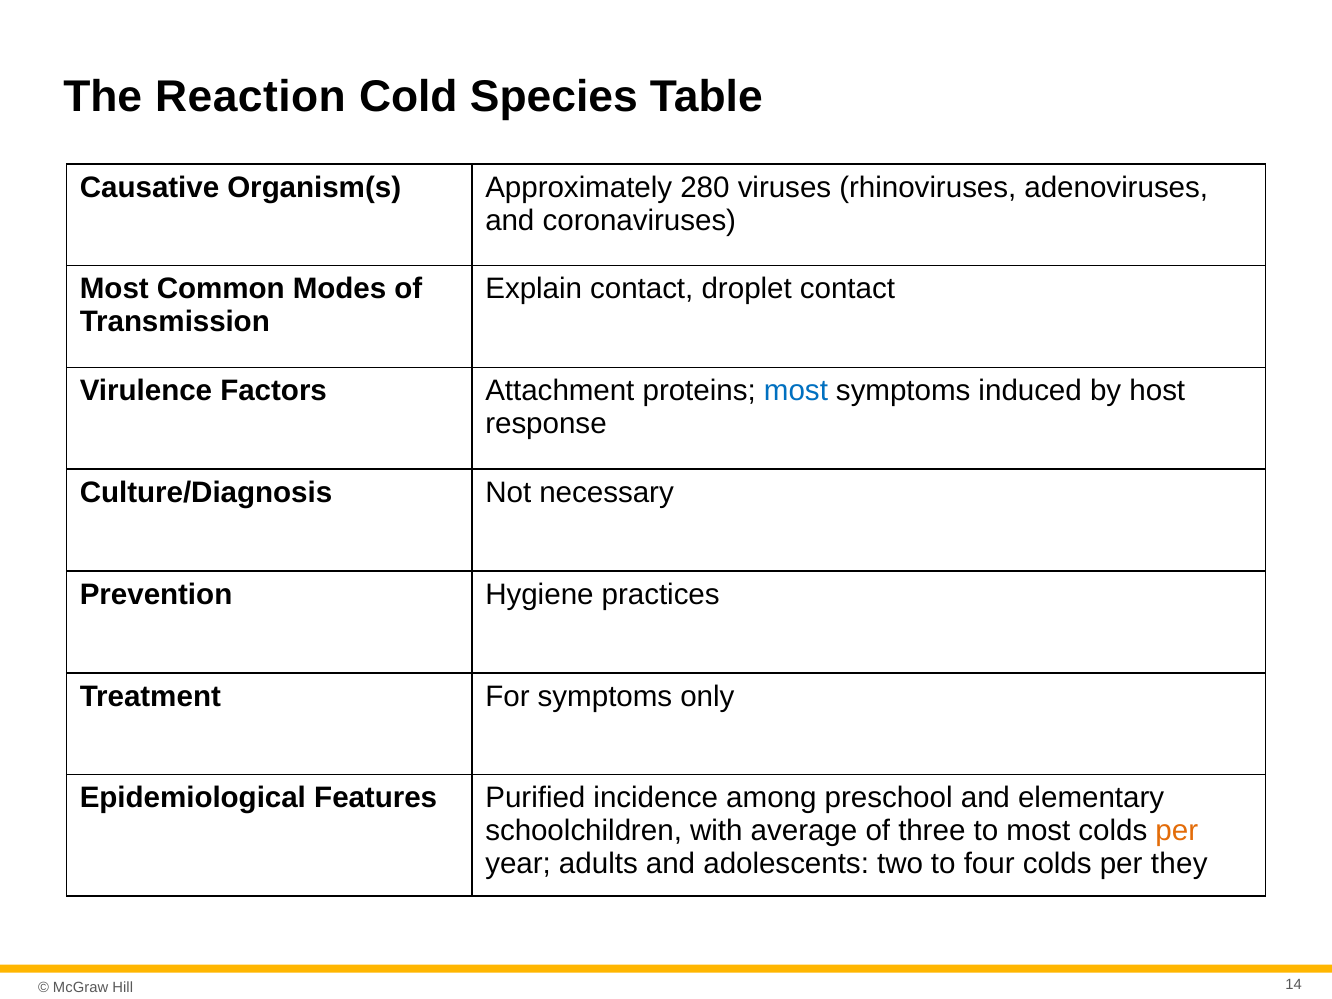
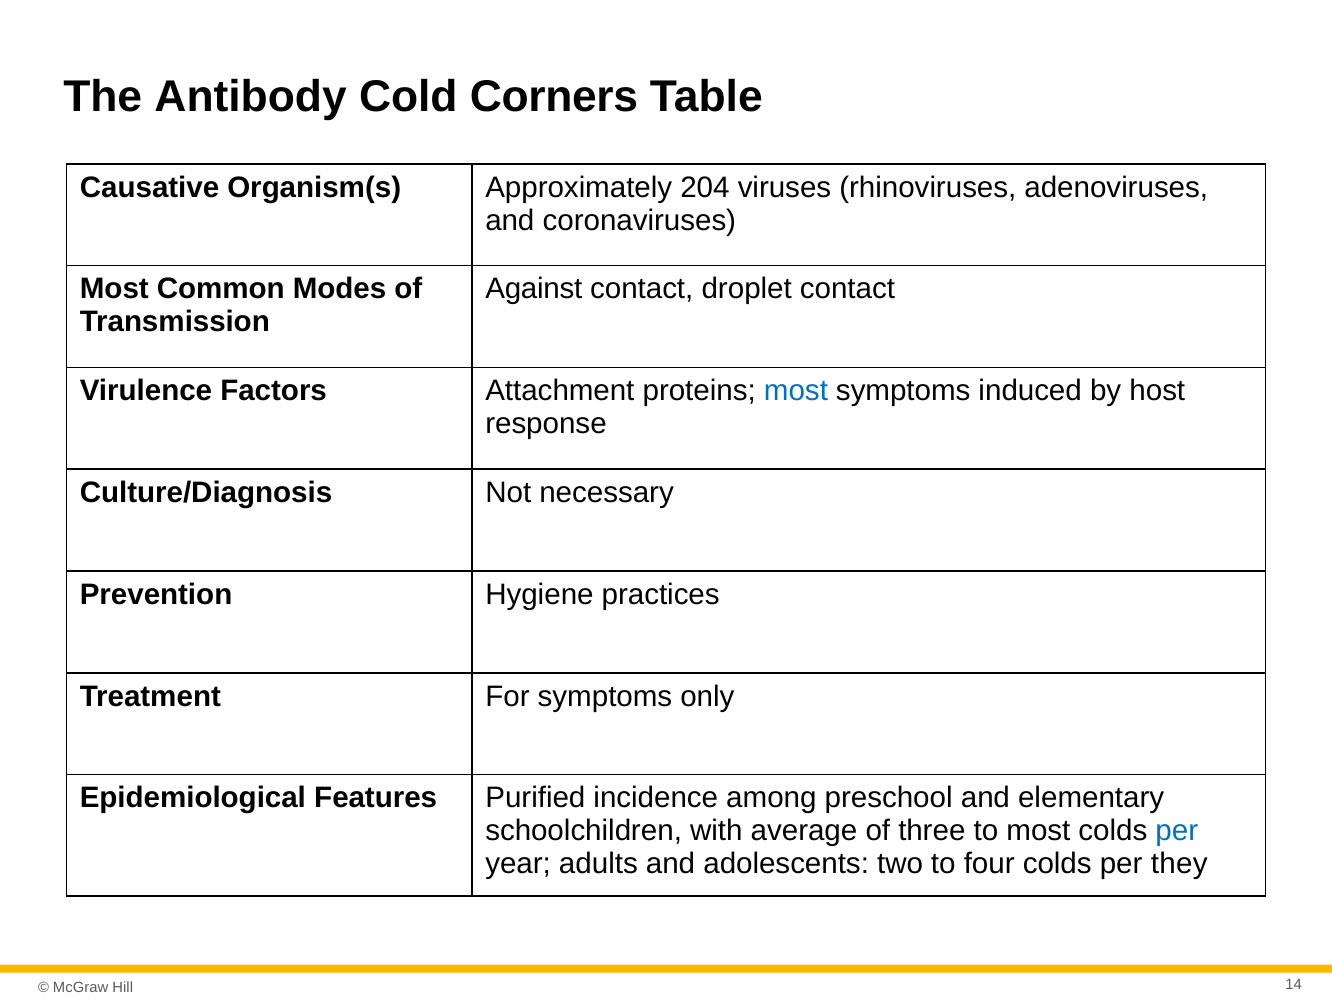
Reaction: Reaction -> Antibody (251, 97)
Species: Species -> Corners (554, 97)
280: 280 -> 204 (705, 187)
Explain: Explain -> Against (534, 289)
per colour: orange -> blue (1177, 831)
